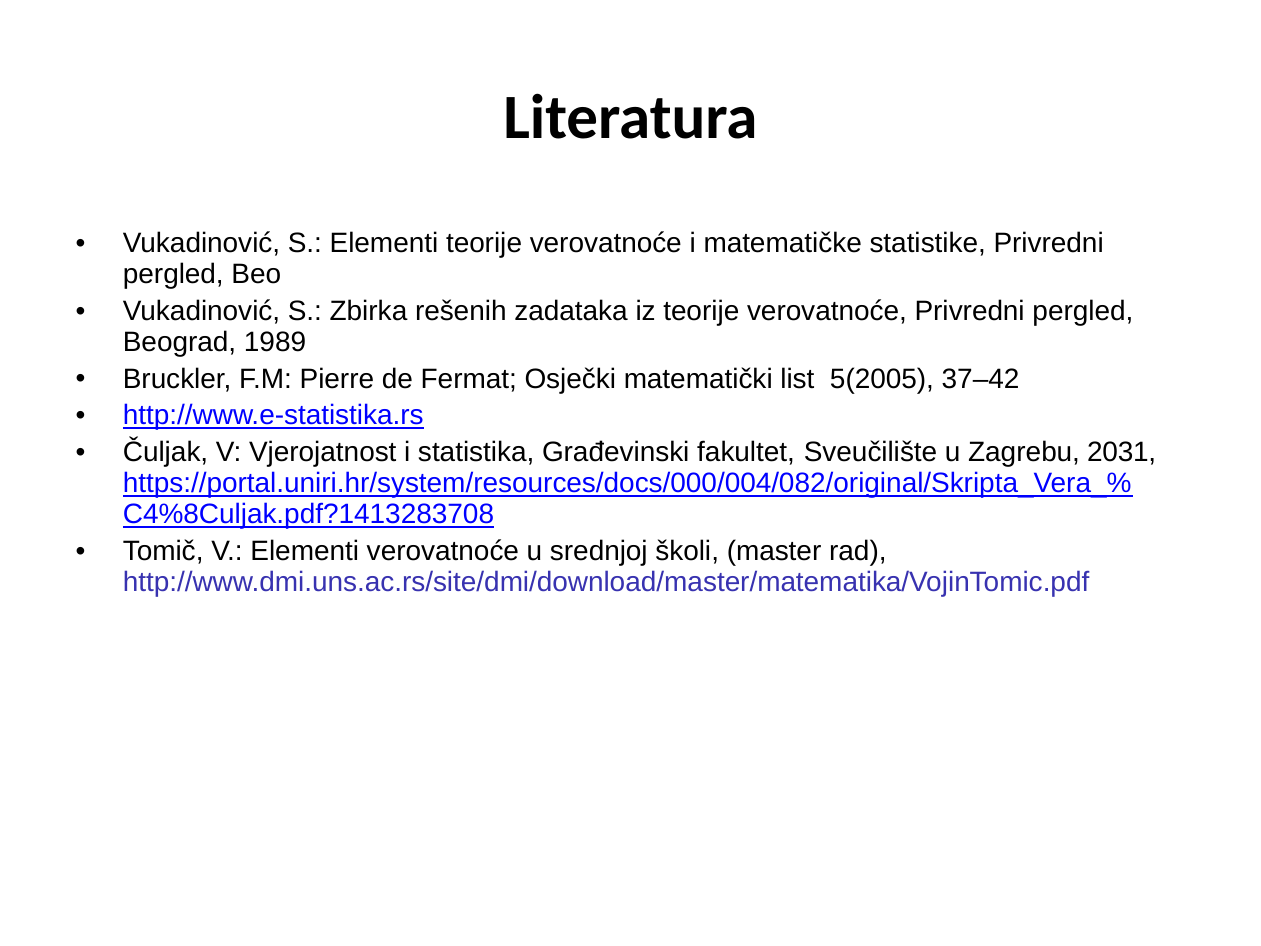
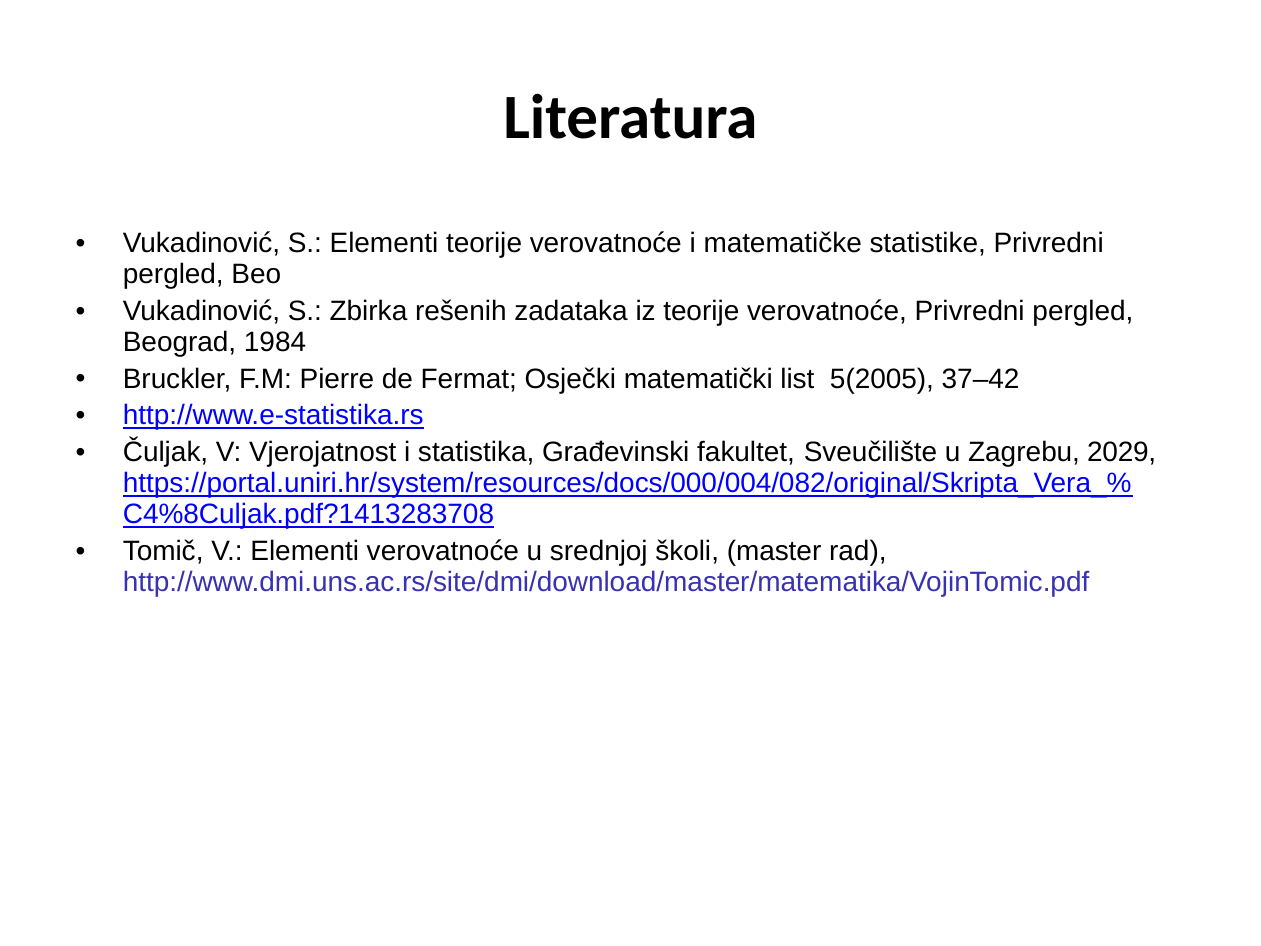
1989: 1989 -> 1984 (275, 342)
2031: 2031 -> 2029 (1122, 452)
